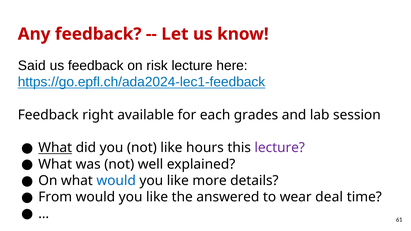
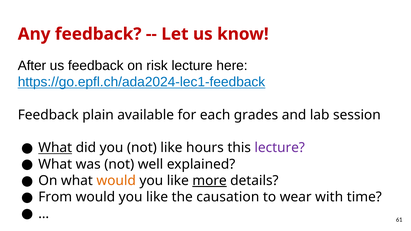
Said: Said -> After (32, 66)
right: right -> plain (98, 115)
would colour: blue -> orange (116, 181)
more underline: none -> present (210, 181)
answered: answered -> causation (228, 197)
deal: deal -> with (329, 197)
